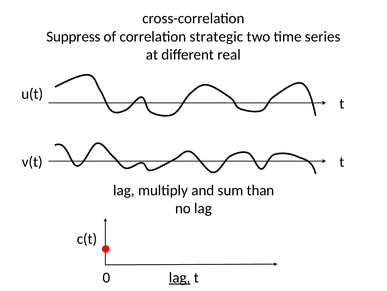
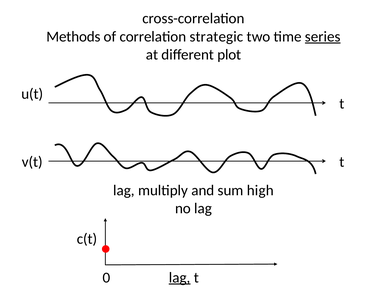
Suppress: Suppress -> Methods (73, 36)
series underline: none -> present (323, 36)
real: real -> plot (229, 55)
than: than -> high (260, 190)
